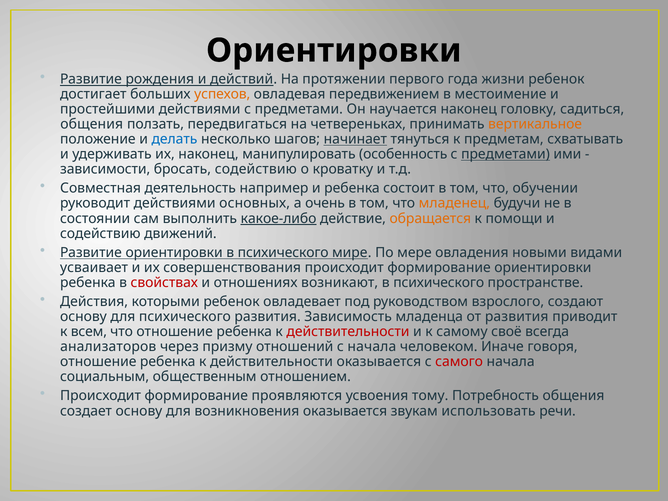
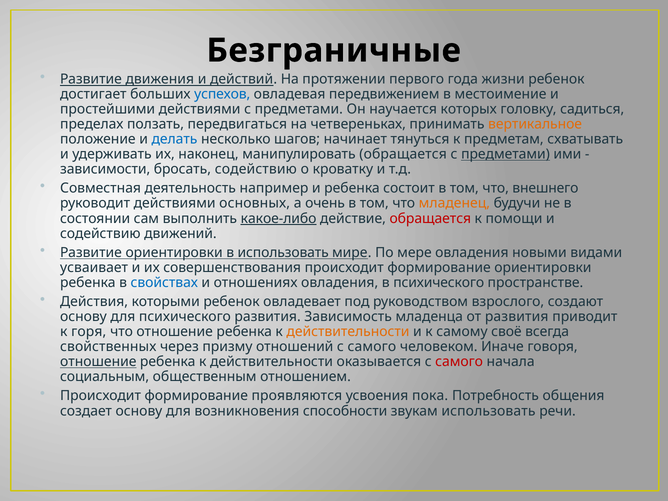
Ориентировки: Ориентировки -> Безграничные (334, 51)
рождения: рождения -> движения (160, 79)
успехов colour: orange -> blue (222, 94)
научается наконец: наконец -> которых (469, 109)
общения: общения -> пределах (92, 124)
начинает underline: present -> none (355, 139)
манипулировать особенность: особенность -> обращается (403, 154)
обучении: обучении -> внешнего (545, 188)
обращается colour: orange -> red (430, 218)
ориентировки в психического: психического -> использовать (283, 253)
свойствах colour: red -> blue (164, 283)
отношениях возникают: возникают -> овладения (340, 283)
всем: всем -> горя (89, 332)
действительности colour: red -> orange (348, 332)
анализаторов: анализаторов -> свойственных (108, 347)
отношений с начала: начала -> самого (372, 347)
отношение underline: none -> present (98, 362)
тому: тому -> пока (430, 396)
возникновения оказывается: оказывается -> способности (345, 411)
